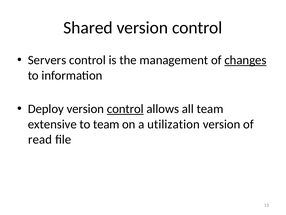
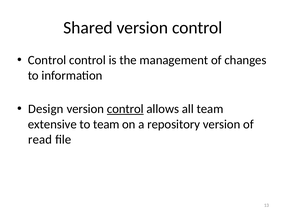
Servers: Servers -> Control (47, 60)
changes underline: present -> none (245, 60)
Deploy: Deploy -> Design (46, 109)
utilization: utilization -> repository (174, 124)
